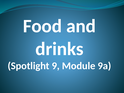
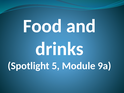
9: 9 -> 5 (56, 66)
